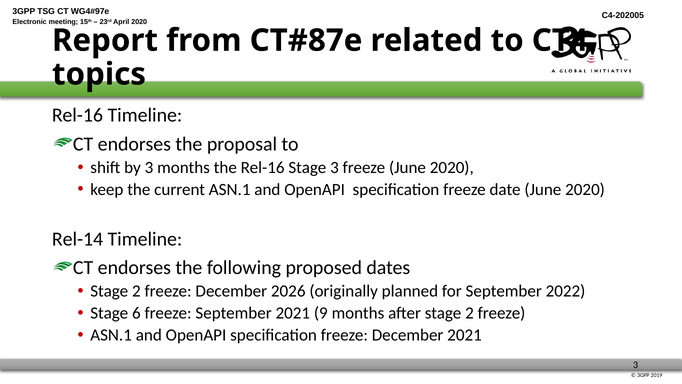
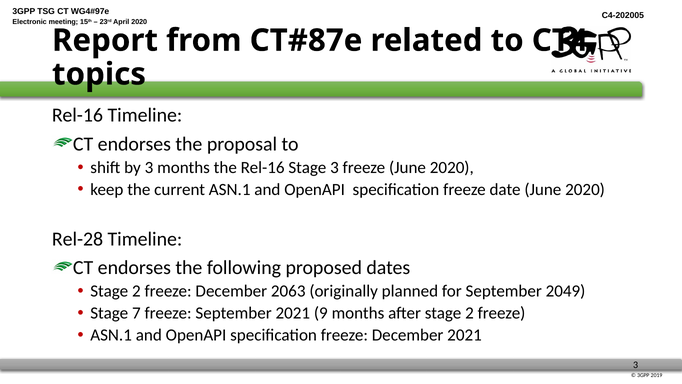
Rel-14: Rel-14 -> Rel-28 (78, 239)
2026: 2026 -> 2063 (288, 291)
2022: 2022 -> 2049 (566, 291)
6: 6 -> 7 (136, 313)
